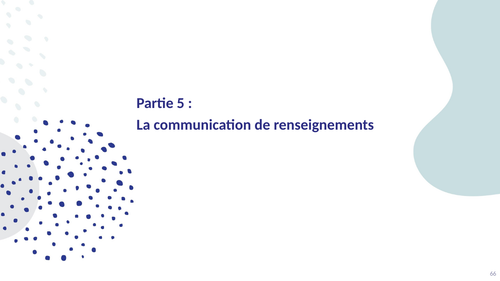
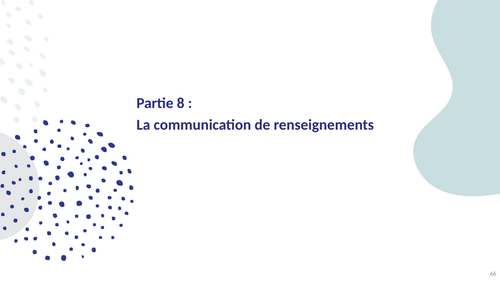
5: 5 -> 8 (181, 103)
